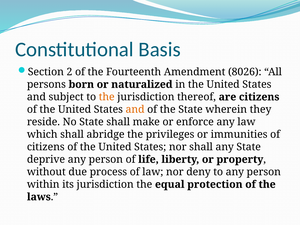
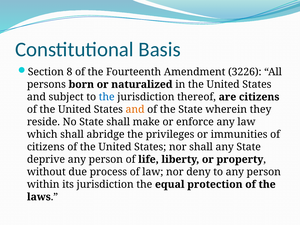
2: 2 -> 8 (69, 72)
8026: 8026 -> 3226 (245, 72)
the colour: orange -> blue (107, 97)
